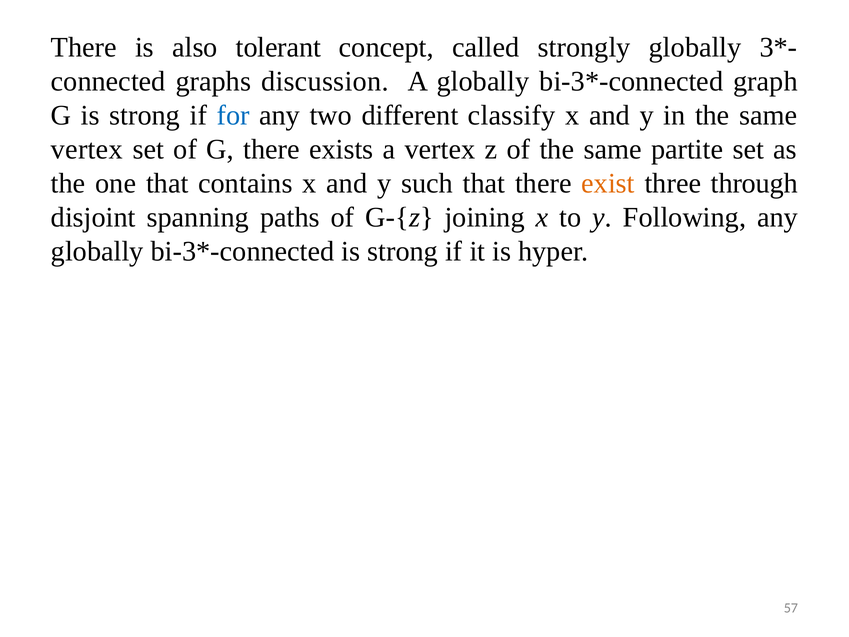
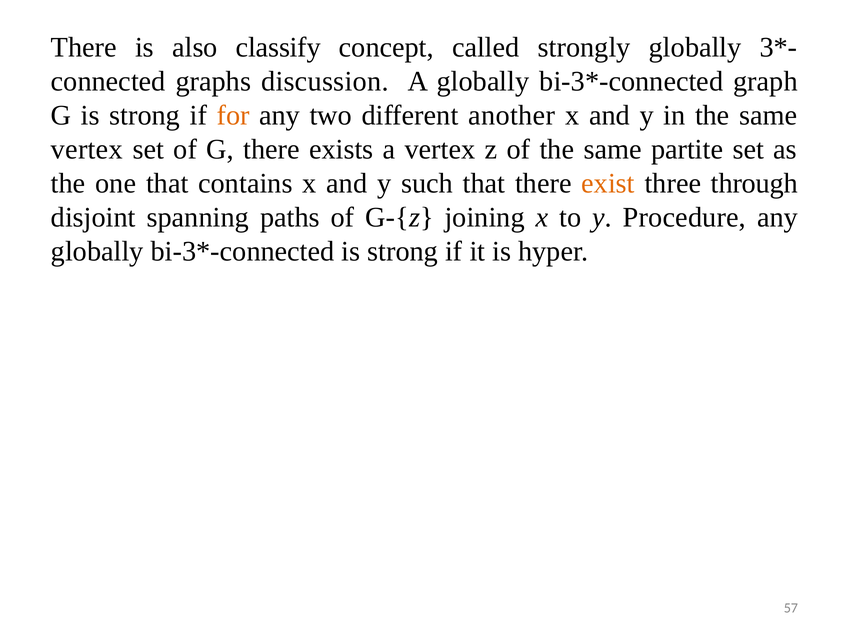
tolerant: tolerant -> classify (278, 47)
for colour: blue -> orange (233, 115)
classify: classify -> another (512, 115)
Following: Following -> Procedure (684, 217)
